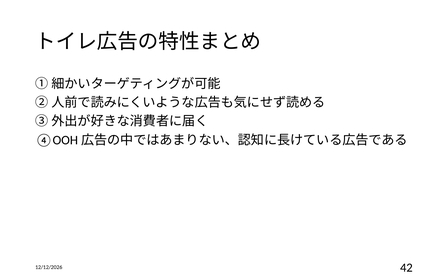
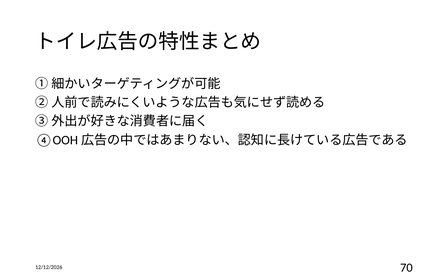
42: 42 -> 70 (406, 268)
